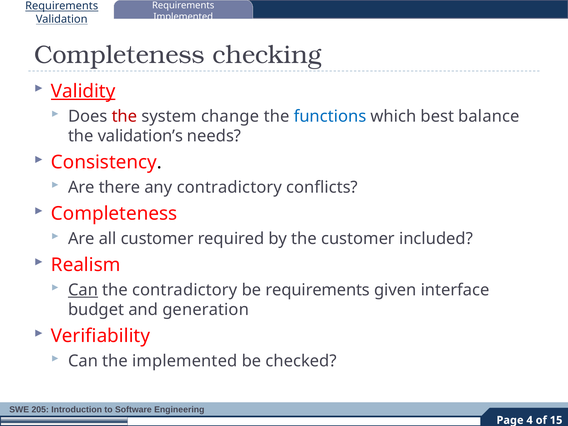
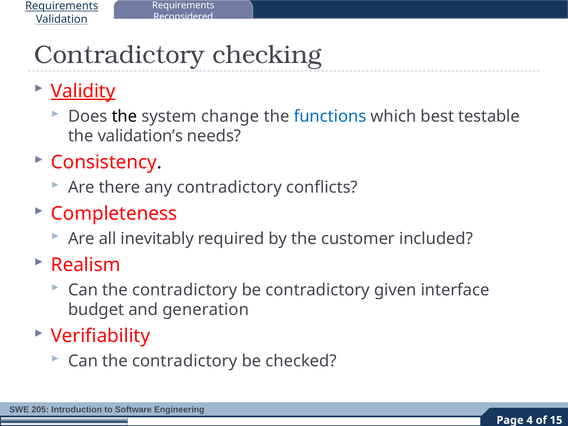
Implemented: Implemented -> Reconsidered (183, 17)
Completeness: Completeness -> Contradictory (119, 55)
the colour: red -> black (124, 116)
balance: balance -> testable (489, 116)
all customer: customer -> inevitably (157, 239)
Can underline: present -> none (83, 290)
be requirements: requirements -> contradictory (318, 290)
implemented: implemented -> contradictory (185, 361)
